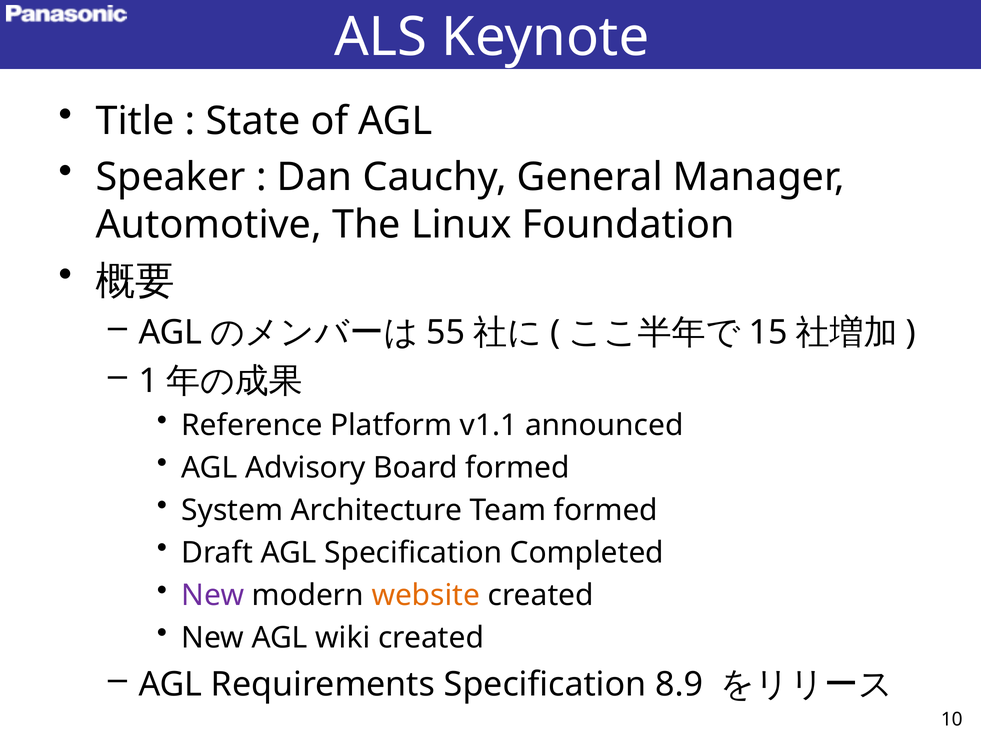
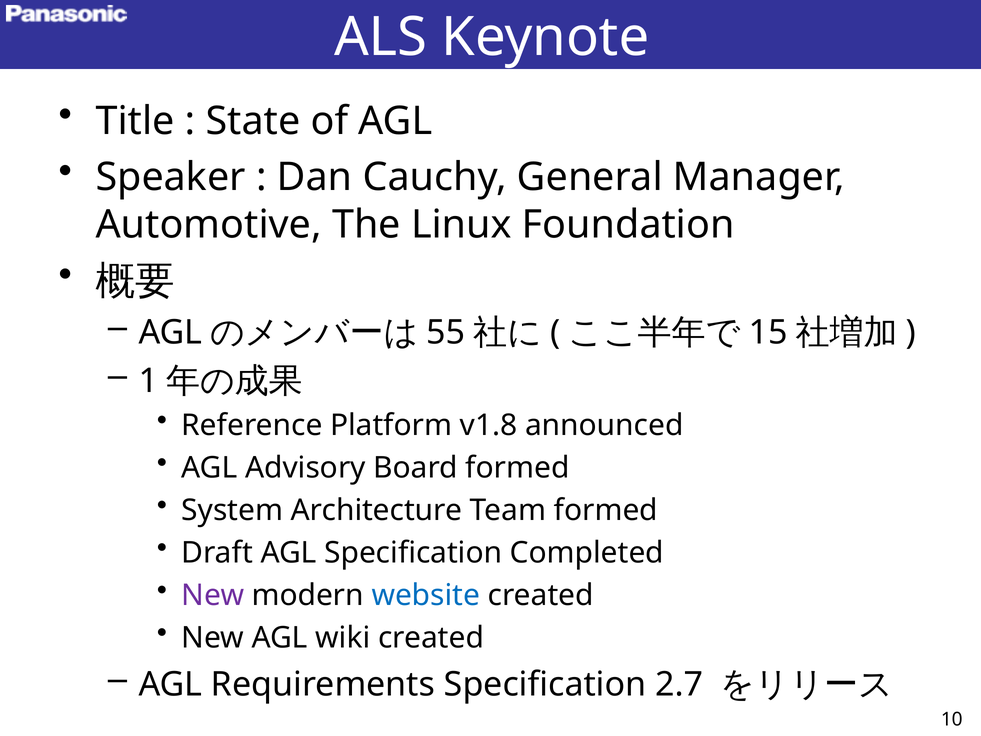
v1.1: v1.1 -> v1.8 (489, 425)
website colour: orange -> blue (426, 595)
8.9: 8.9 -> 2.7 (679, 684)
